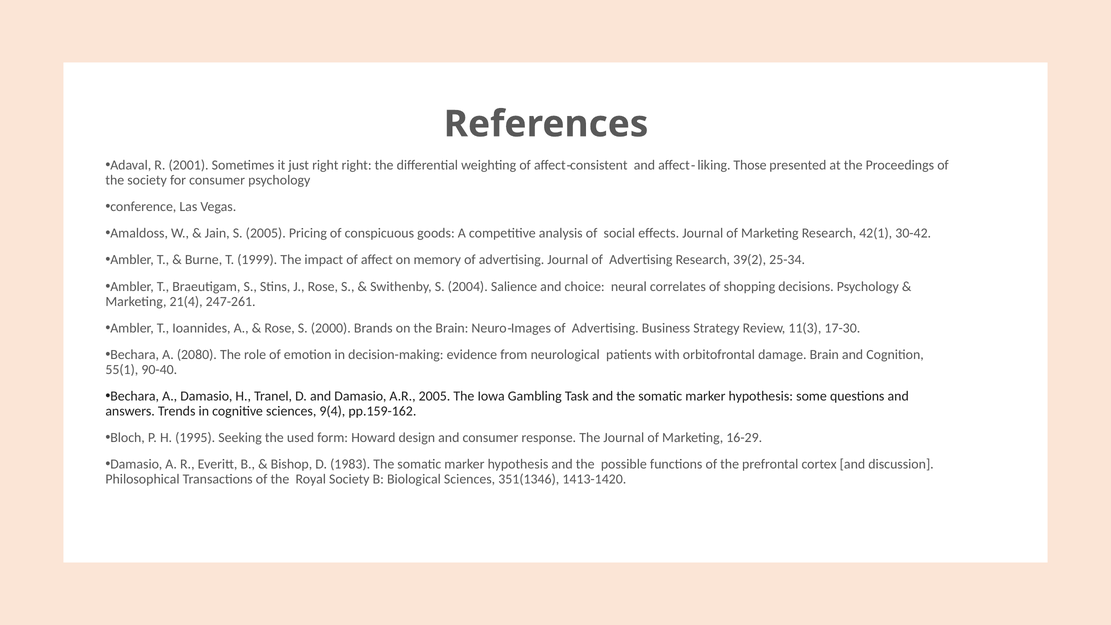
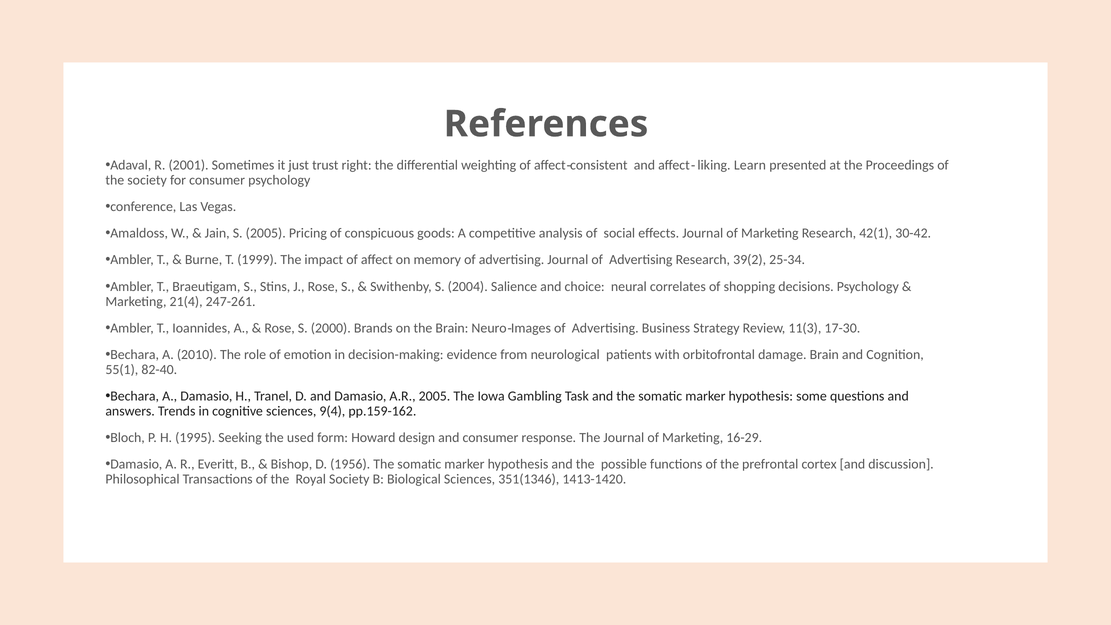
just right: right -> trust (325, 165)
Those: Those -> Learn (750, 165)
2080: 2080 -> 2010 (197, 355)
90-40: 90-40 -> 82-40 (159, 370)
1983: 1983 -> 1956 (350, 464)
